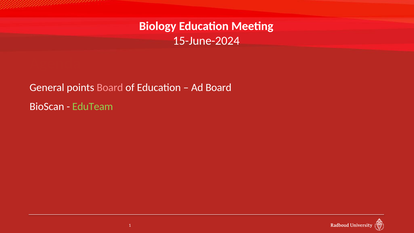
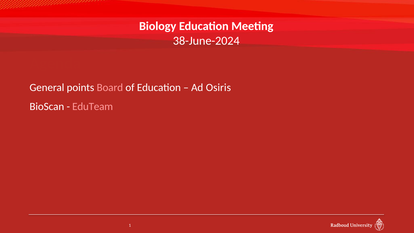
15-June-2024: 15-June-2024 -> 38-June-2024 (206, 41)
Ad Board: Board -> Osiris (218, 87)
EduTeam colour: light green -> pink (93, 107)
